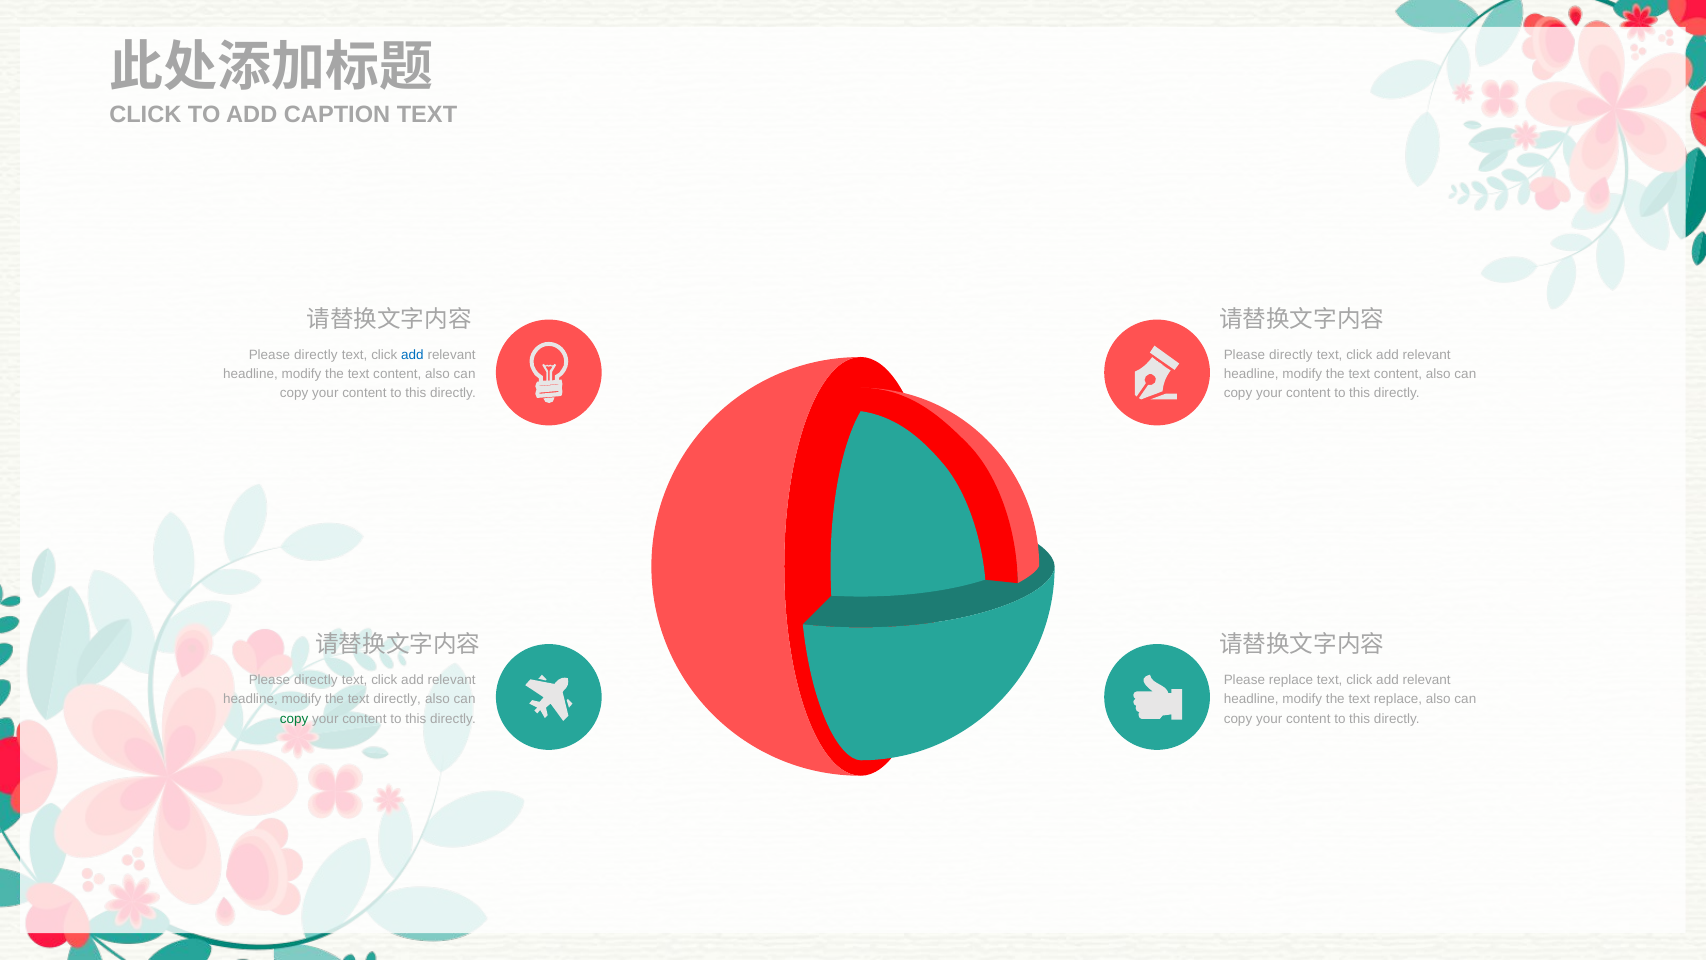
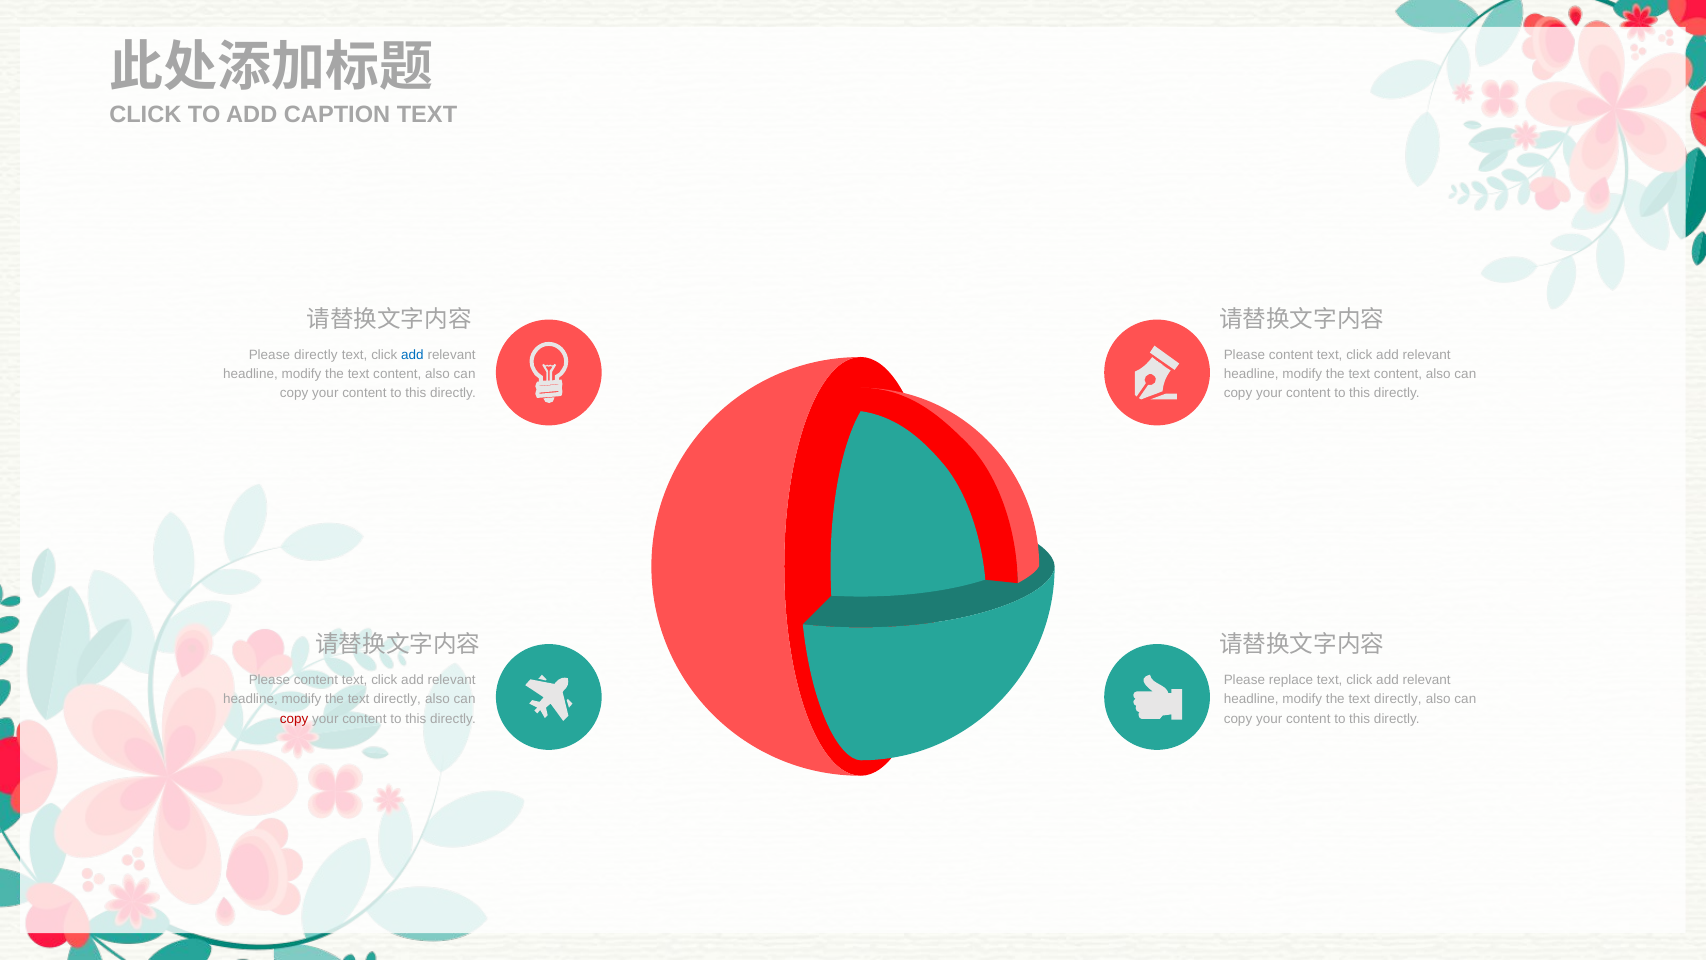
directly: directly -> content (1291, 355)
directly: directly -> content (316, 680)
replace: replace -> directly (1398, 699)
copy colour: green -> red (294, 718)
